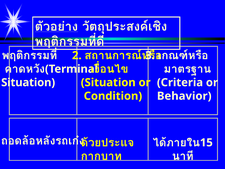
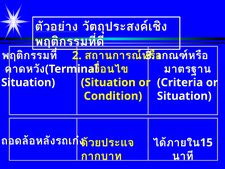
Behavior: Behavior -> Situation (184, 96)
